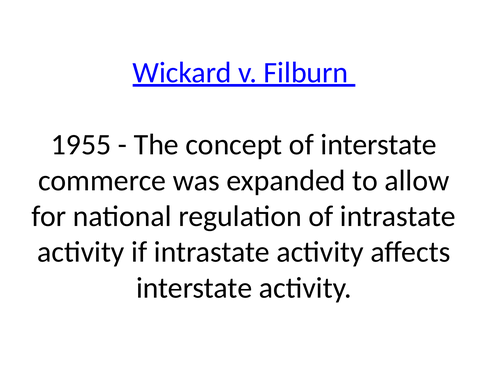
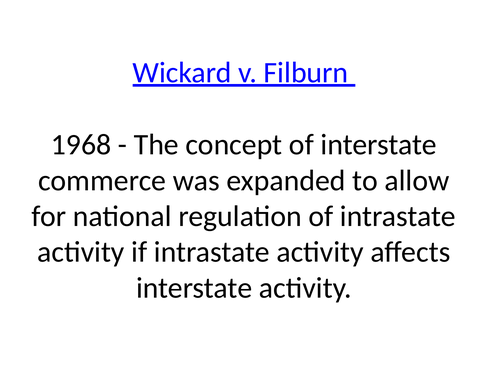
1955: 1955 -> 1968 (81, 145)
